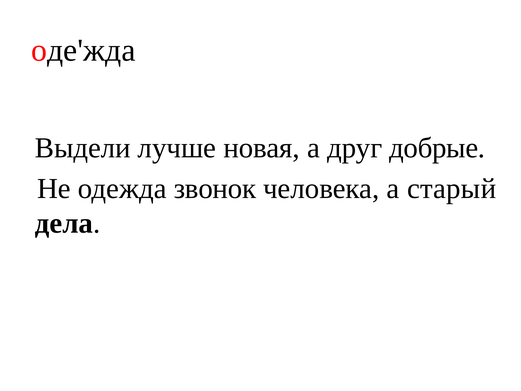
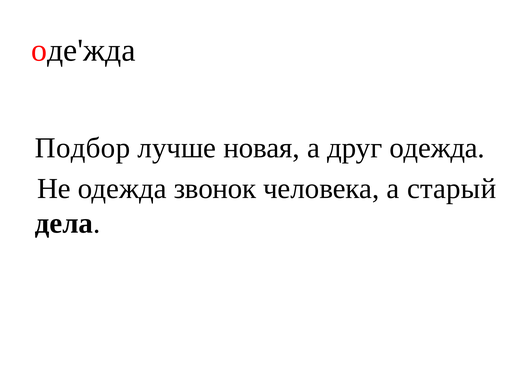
Выдели: Выдели -> Подбор (83, 148)
друг добрые: добрые -> одежда (437, 148)
